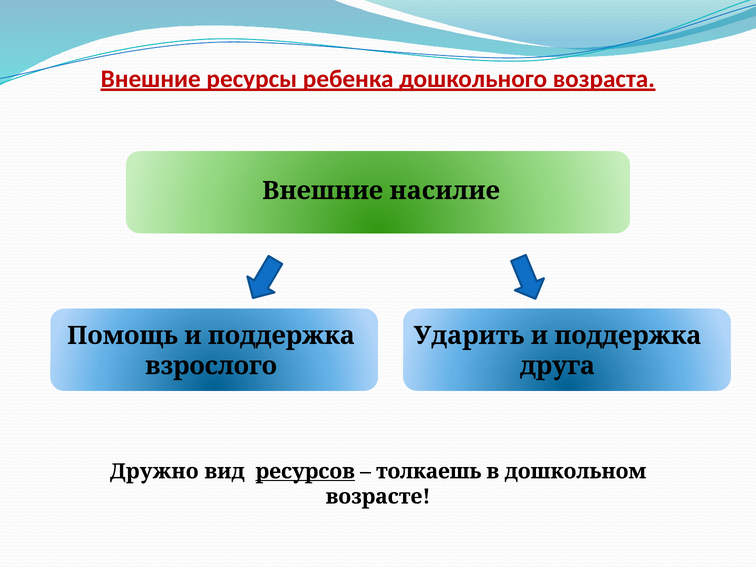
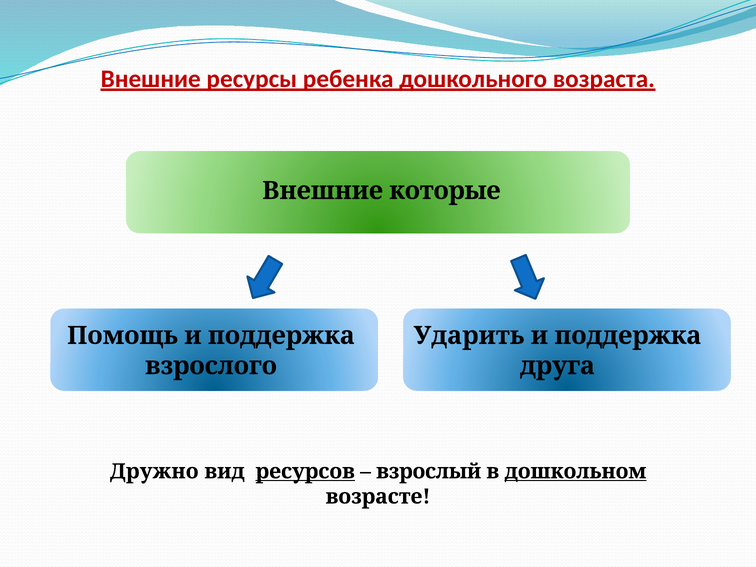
насилие: насилие -> которые (445, 191)
толкаешь: толкаешь -> взрослый (429, 471)
дошкольном underline: none -> present (576, 471)
